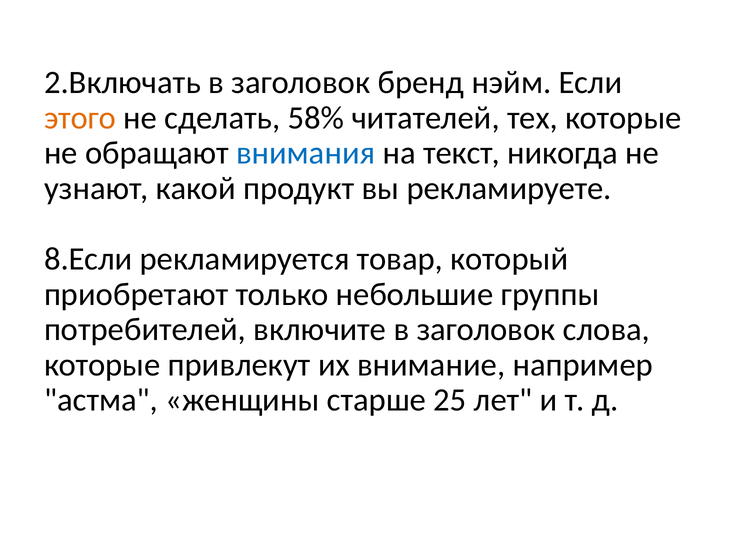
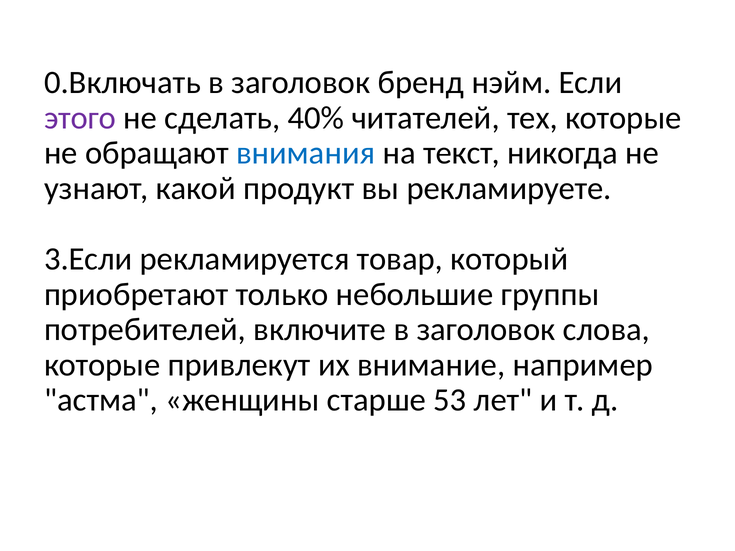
2.Включать: 2.Включать -> 0.Включать (122, 83)
этого colour: orange -> purple (80, 118)
58%: 58% -> 40% (316, 118)
8.Если: 8.Если -> 3.Если (88, 259)
25: 25 -> 53 (450, 400)
